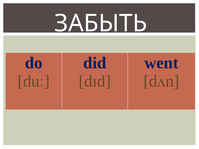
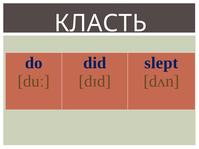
ЗАБЫТЬ: ЗАБЫТЬ -> КЛАСТЬ (101, 23)
went: went -> slept (161, 63)
